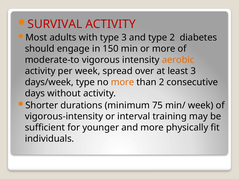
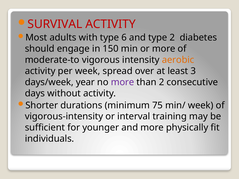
type 3: 3 -> 6 (124, 38)
days/week type: type -> year (85, 82)
more colour: orange -> purple (123, 82)
